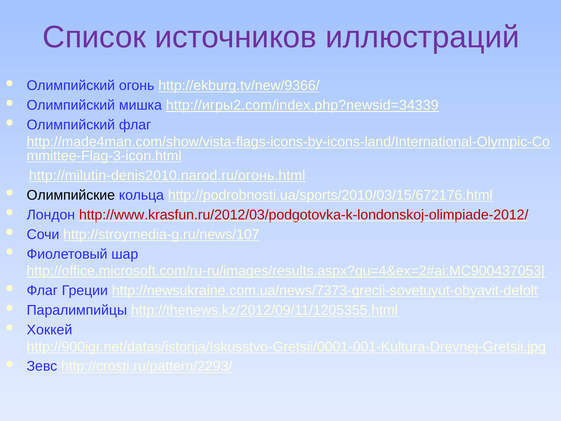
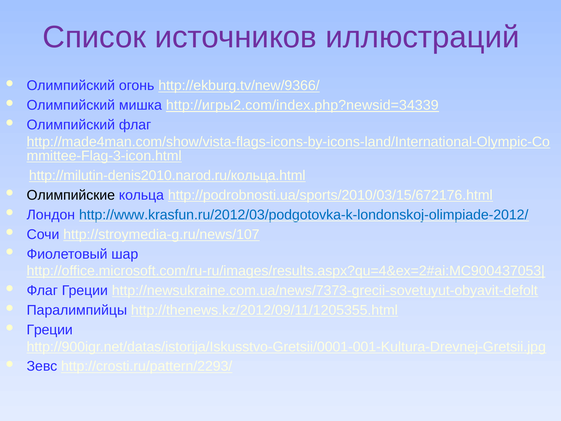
http://milutin-denis2010.narod.ru/огонь.html: http://milutin-denis2010.narod.ru/огонь.html -> http://milutin-denis2010.narod.ru/кольца.html (167, 175)
http://www.krasfun.ru/2012/03/podgotovka-k-londonskoj-olimpiade-2012/ colour: red -> blue (304, 215)
Хоккей: Хоккей -> Греции (50, 330)
